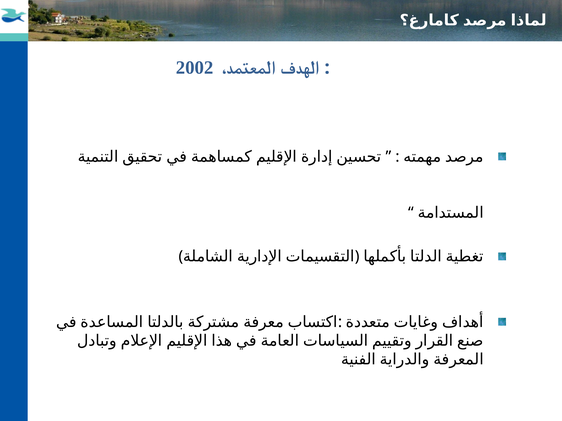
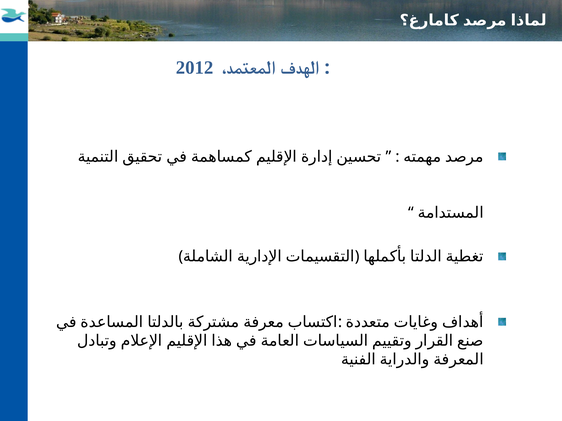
2002: 2002 -> 2012 (195, 68)
